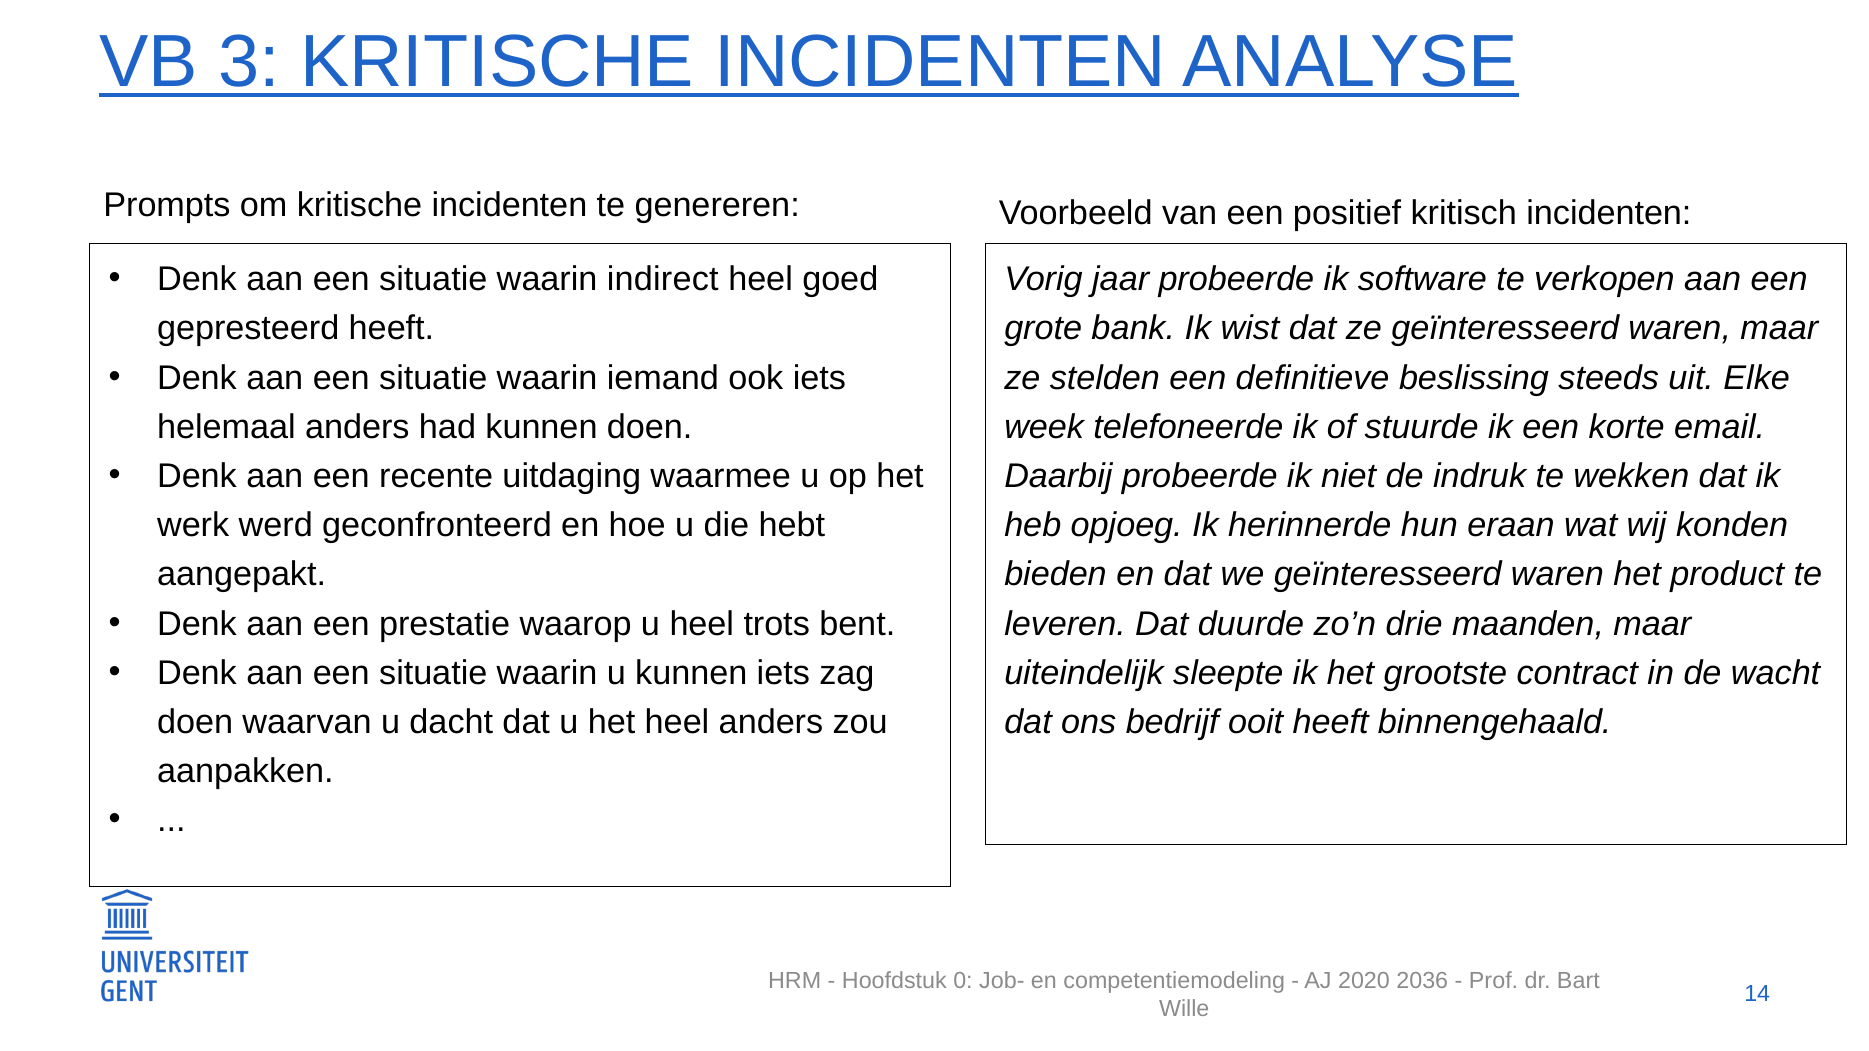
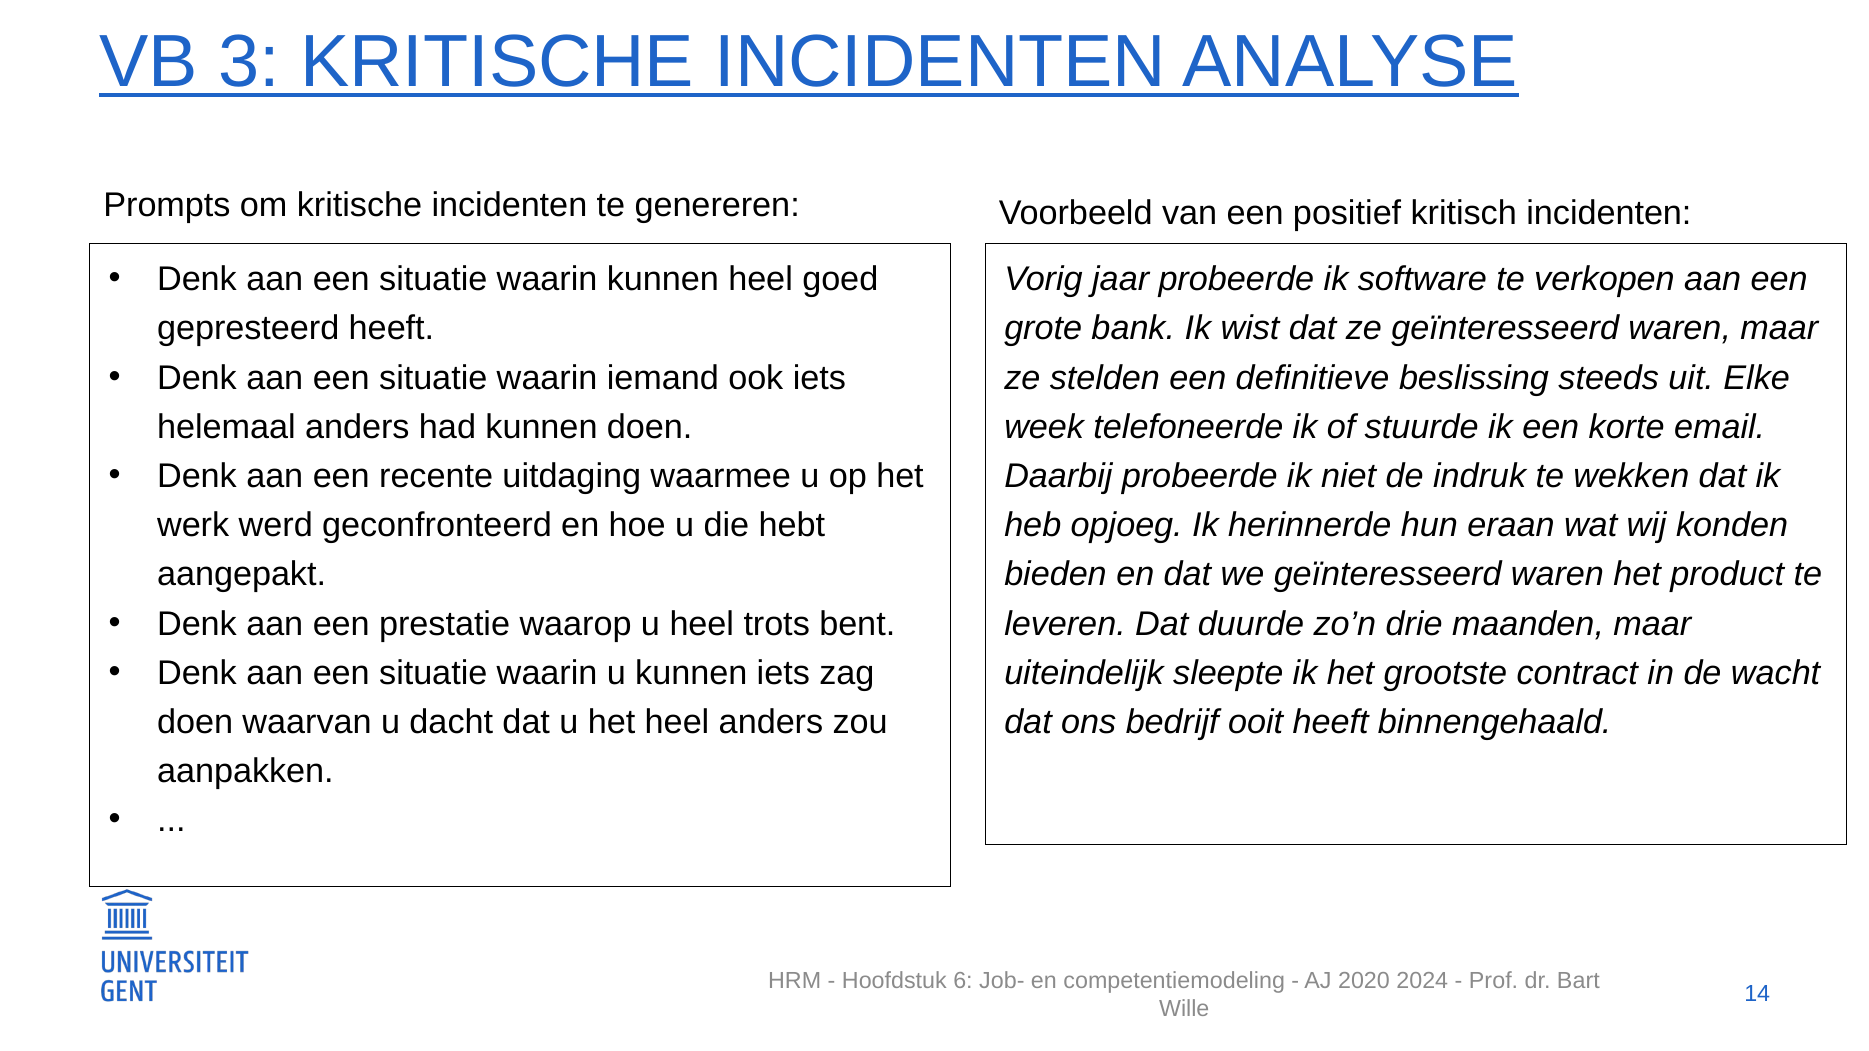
waarin indirect: indirect -> kunnen (663, 280)
0: 0 -> 6 (963, 981)
2036: 2036 -> 2024 (1422, 981)
